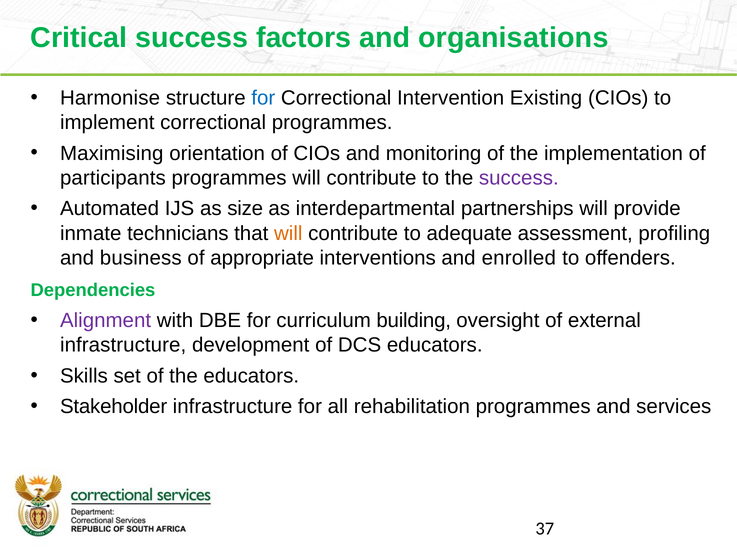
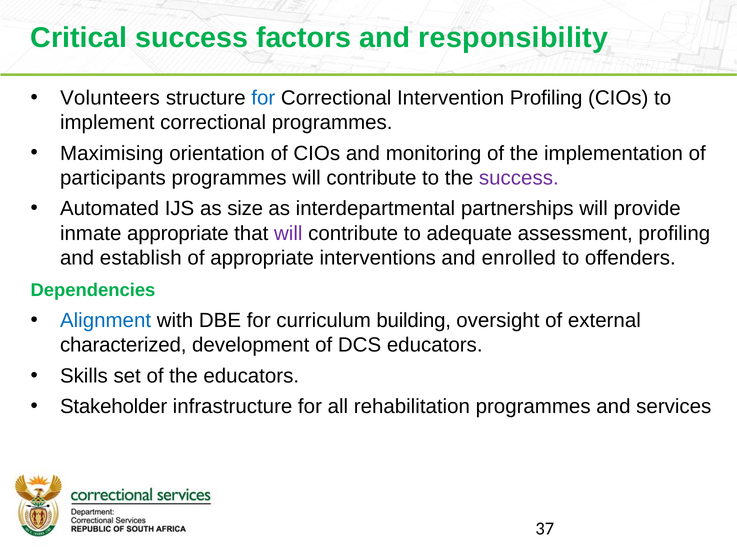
organisations: organisations -> responsibility (513, 38)
Harmonise: Harmonise -> Volunteers (110, 98)
Intervention Existing: Existing -> Profiling (546, 98)
inmate technicians: technicians -> appropriate (178, 233)
will colour: orange -> purple (288, 233)
business: business -> establish (141, 258)
Alignment colour: purple -> blue (106, 320)
infrastructure: infrastructure -> characterized (123, 345)
